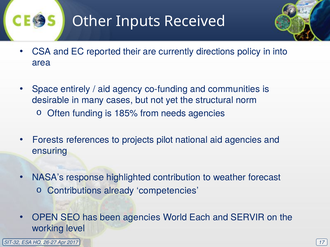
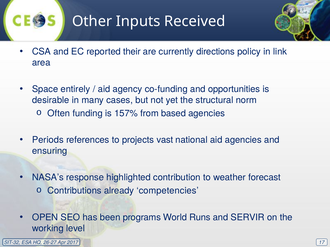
into: into -> link (280, 52)
communities: communities -> opportunities (234, 89)
185%: 185% -> 157% (126, 114)
needs: needs -> based (174, 114)
Forests: Forests -> Periods (48, 140)
pilot: pilot -> vast (165, 140)
been agencies: agencies -> programs (142, 218)
Each: Each -> Runs (200, 218)
